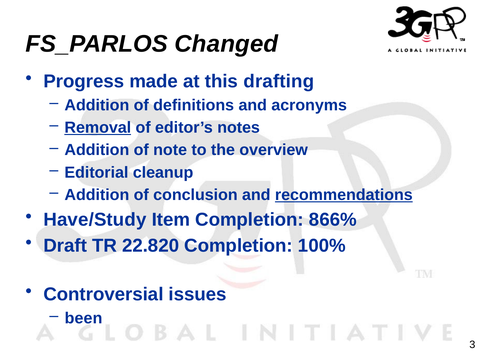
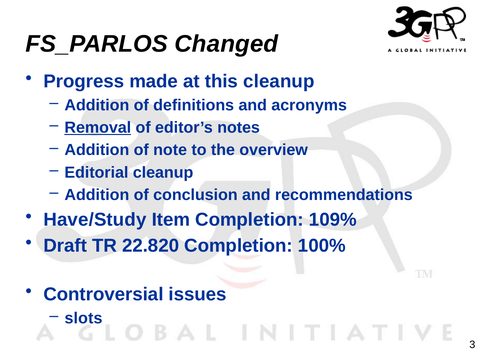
this drafting: drafting -> cleanup (279, 81)
recommendations underline: present -> none (344, 195)
866%: 866% -> 109% (333, 220)
been: been -> slots (83, 318)
